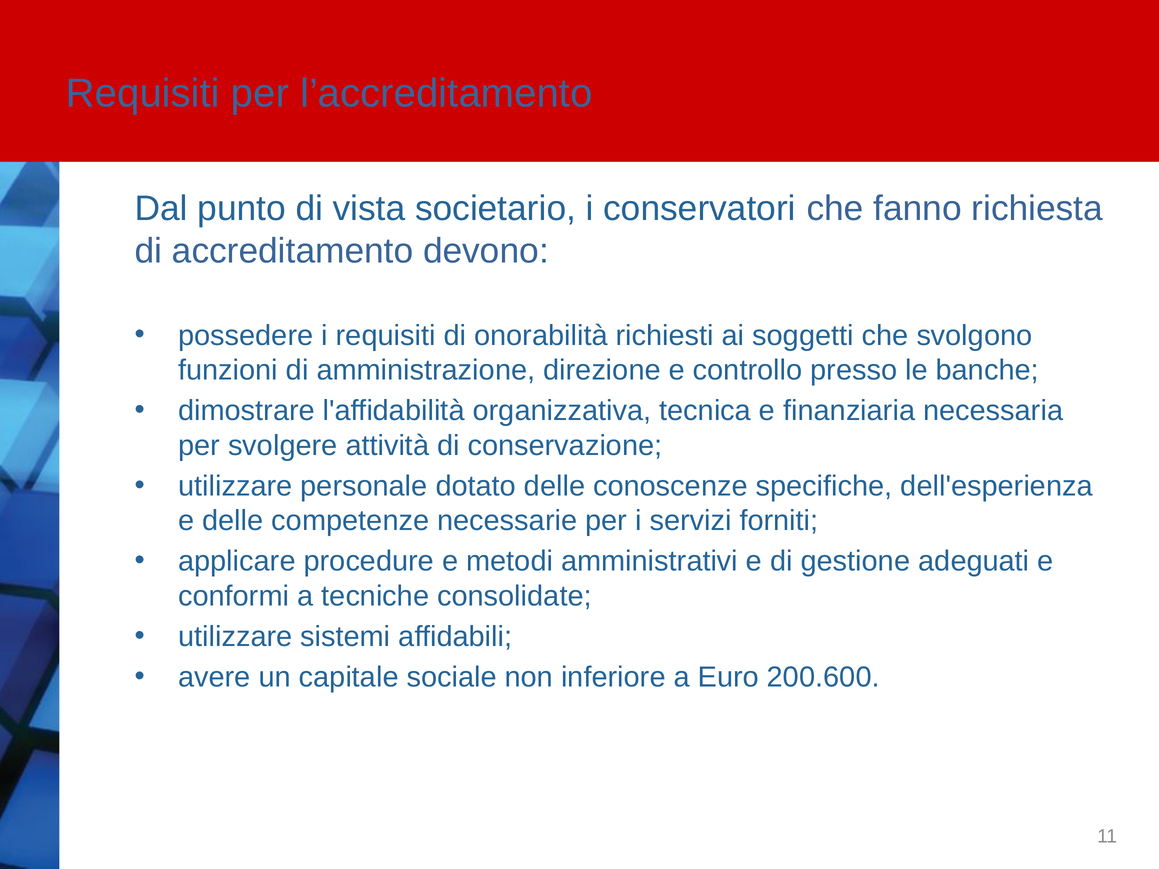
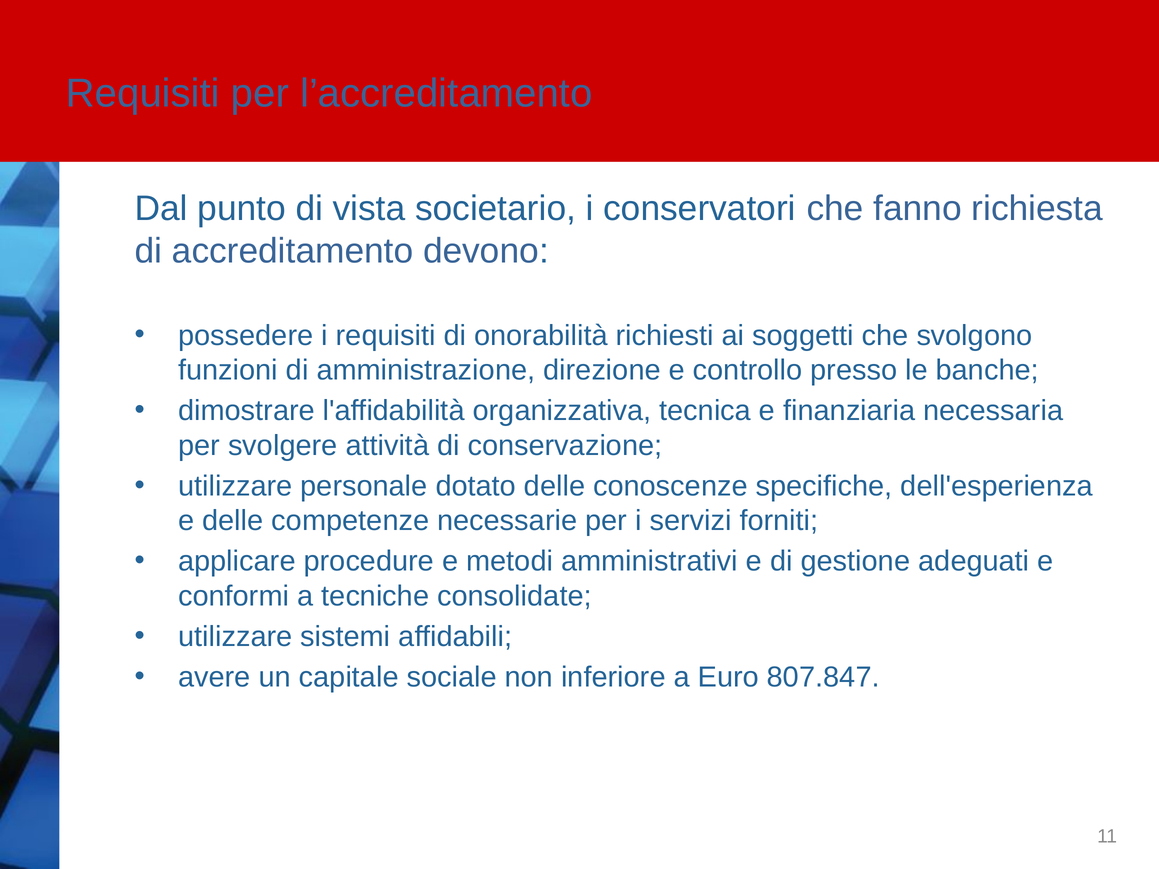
200.600: 200.600 -> 807.847 (823, 677)
